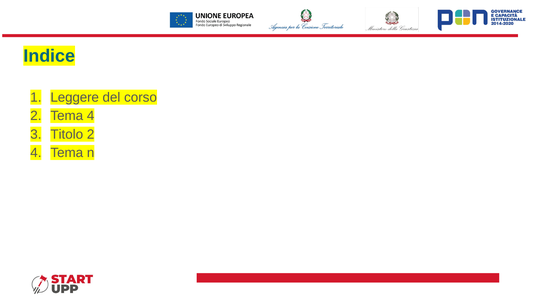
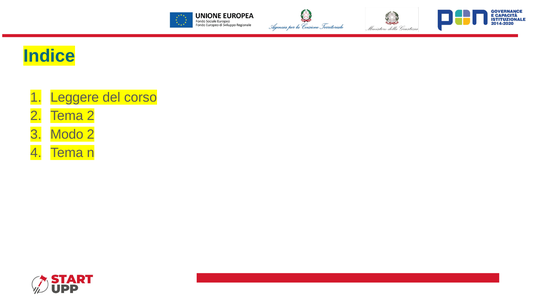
Tema 4: 4 -> 2 (91, 116)
Titolo: Titolo -> Modo (67, 135)
